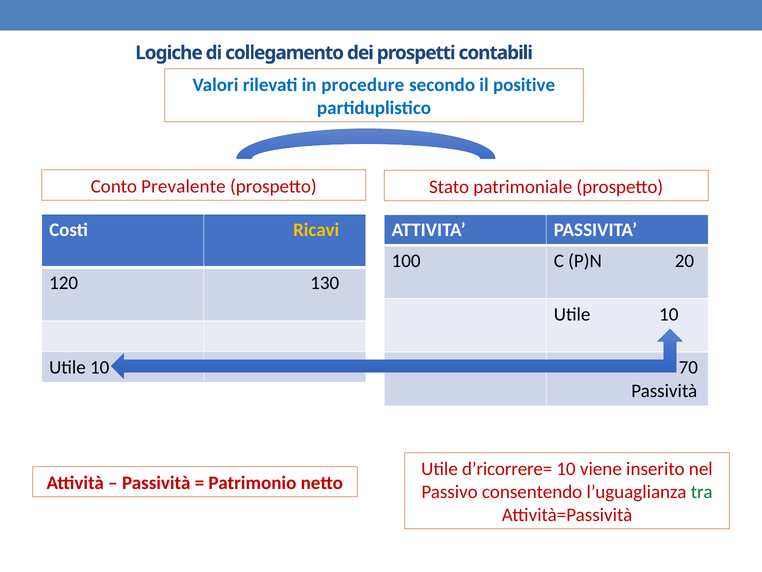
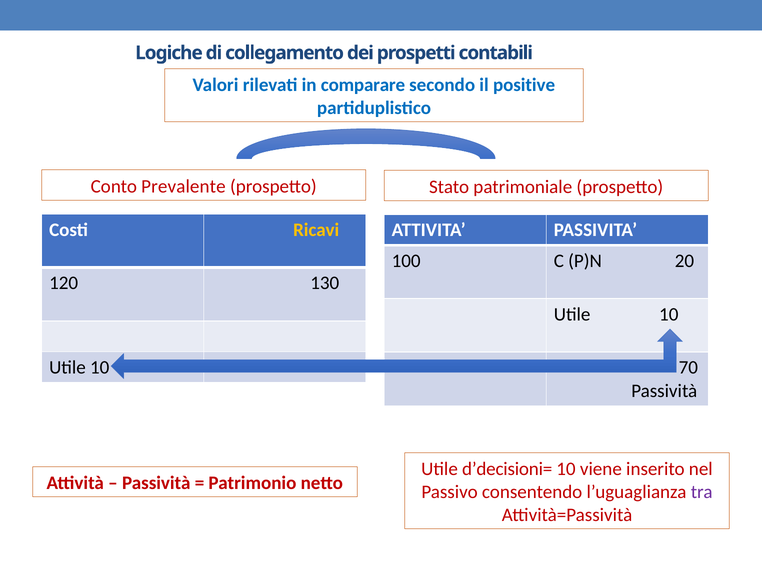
procedure: procedure -> comparare (363, 85)
d’ricorrere=: d’ricorrere= -> d’decisioni= (507, 469)
tra colour: green -> purple (702, 492)
